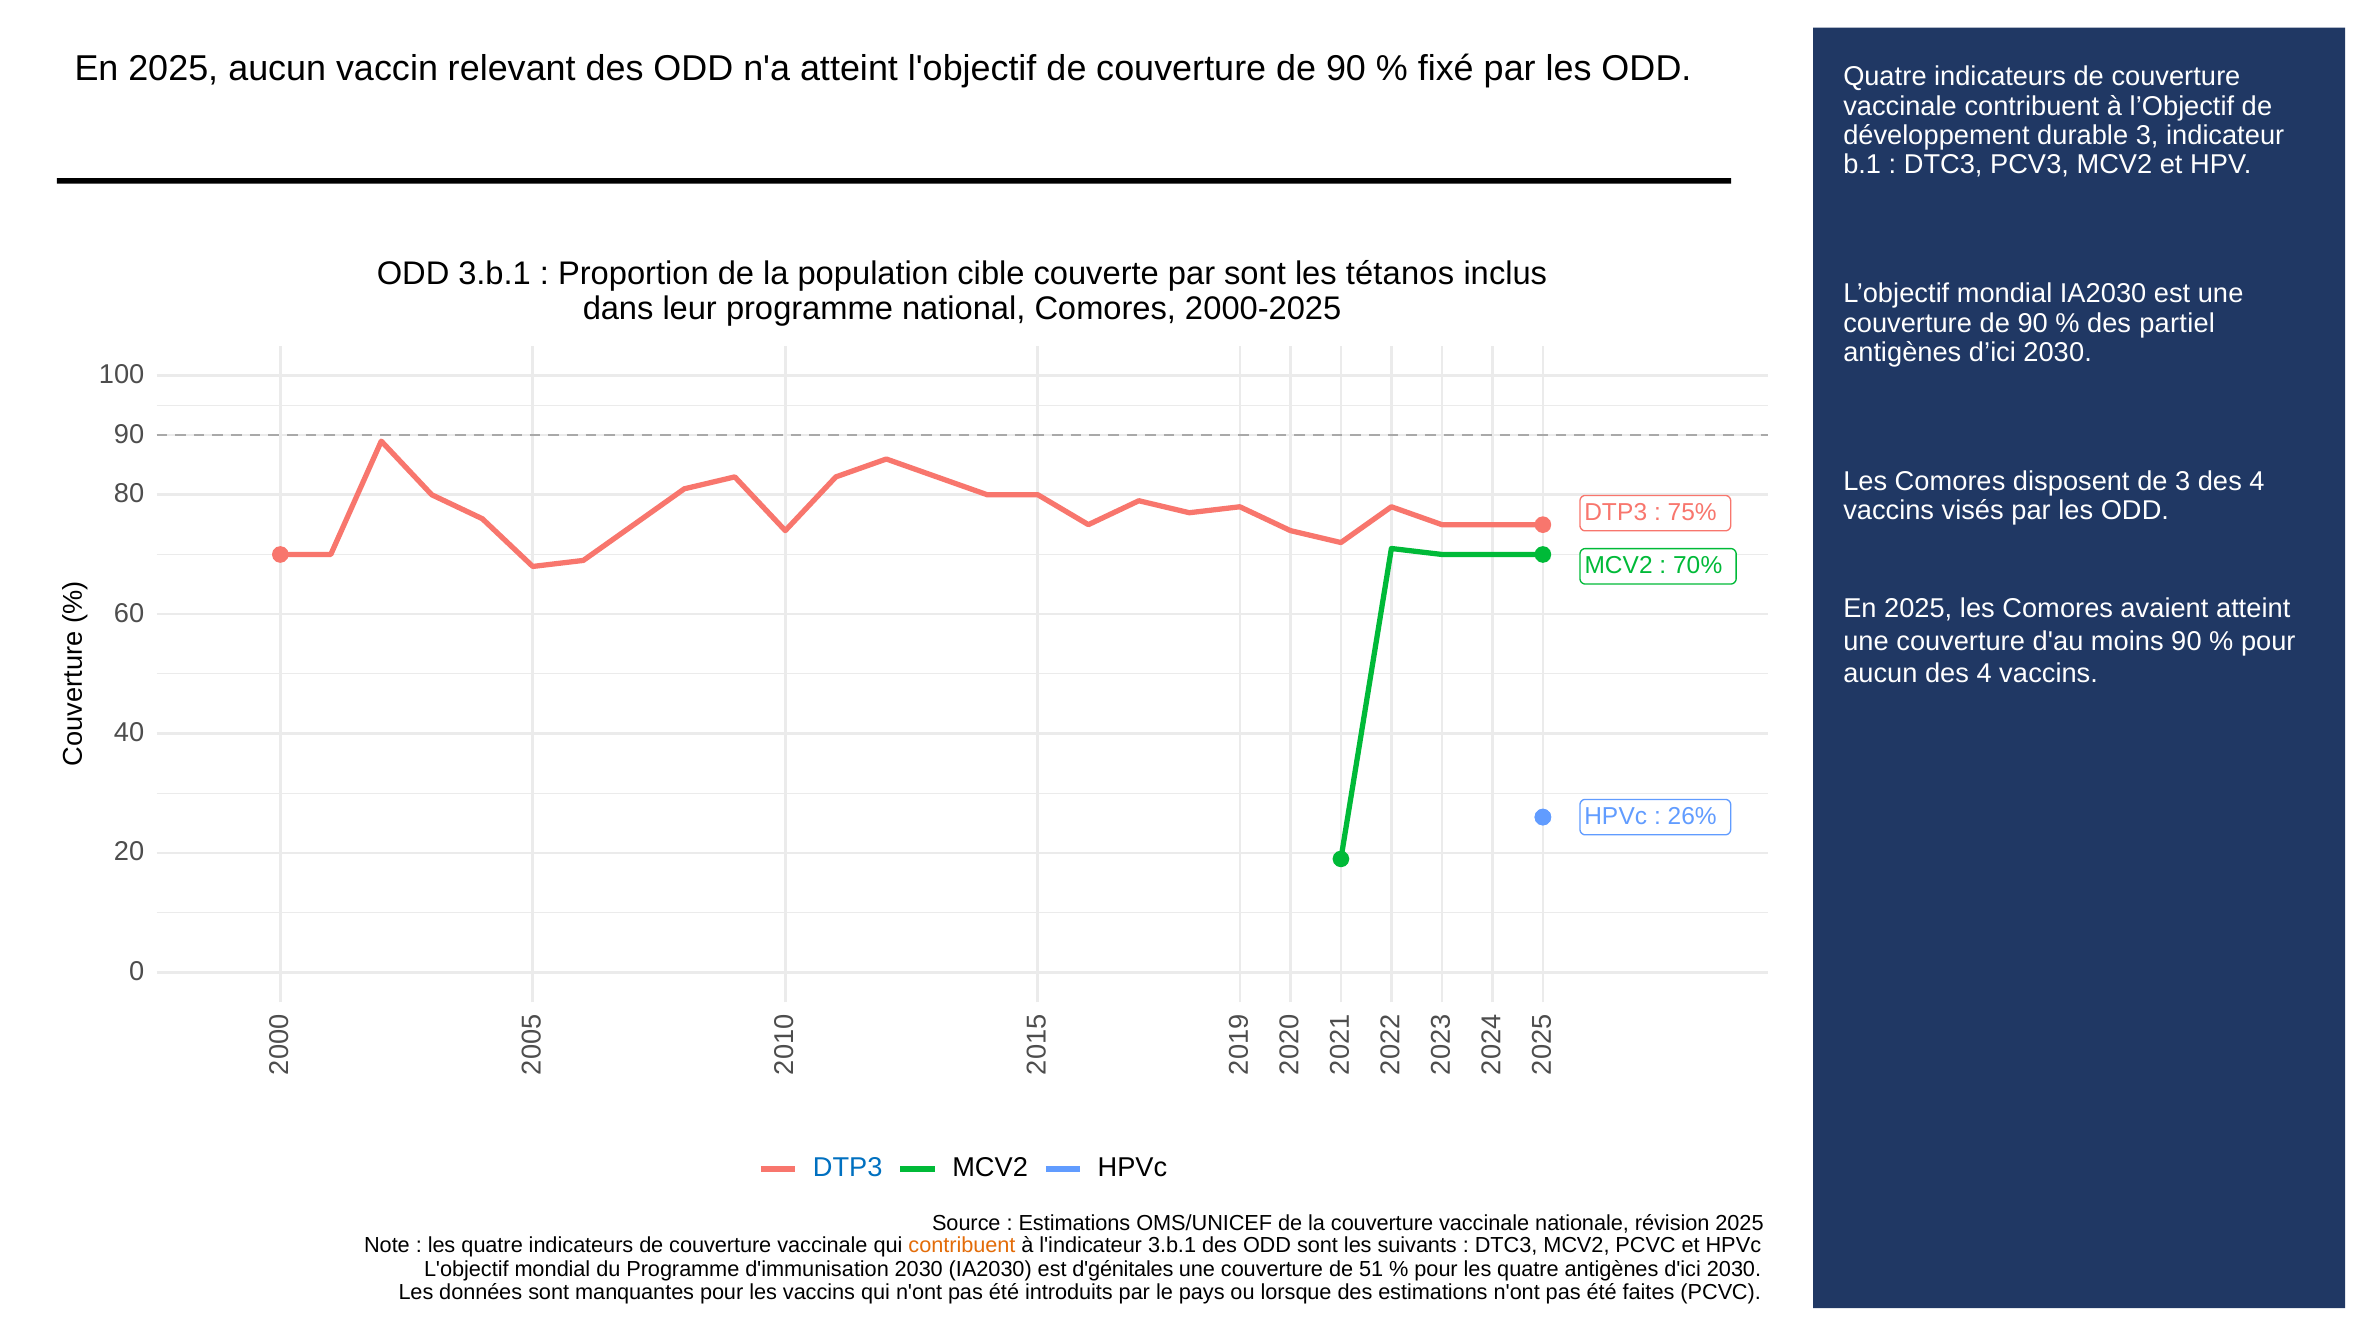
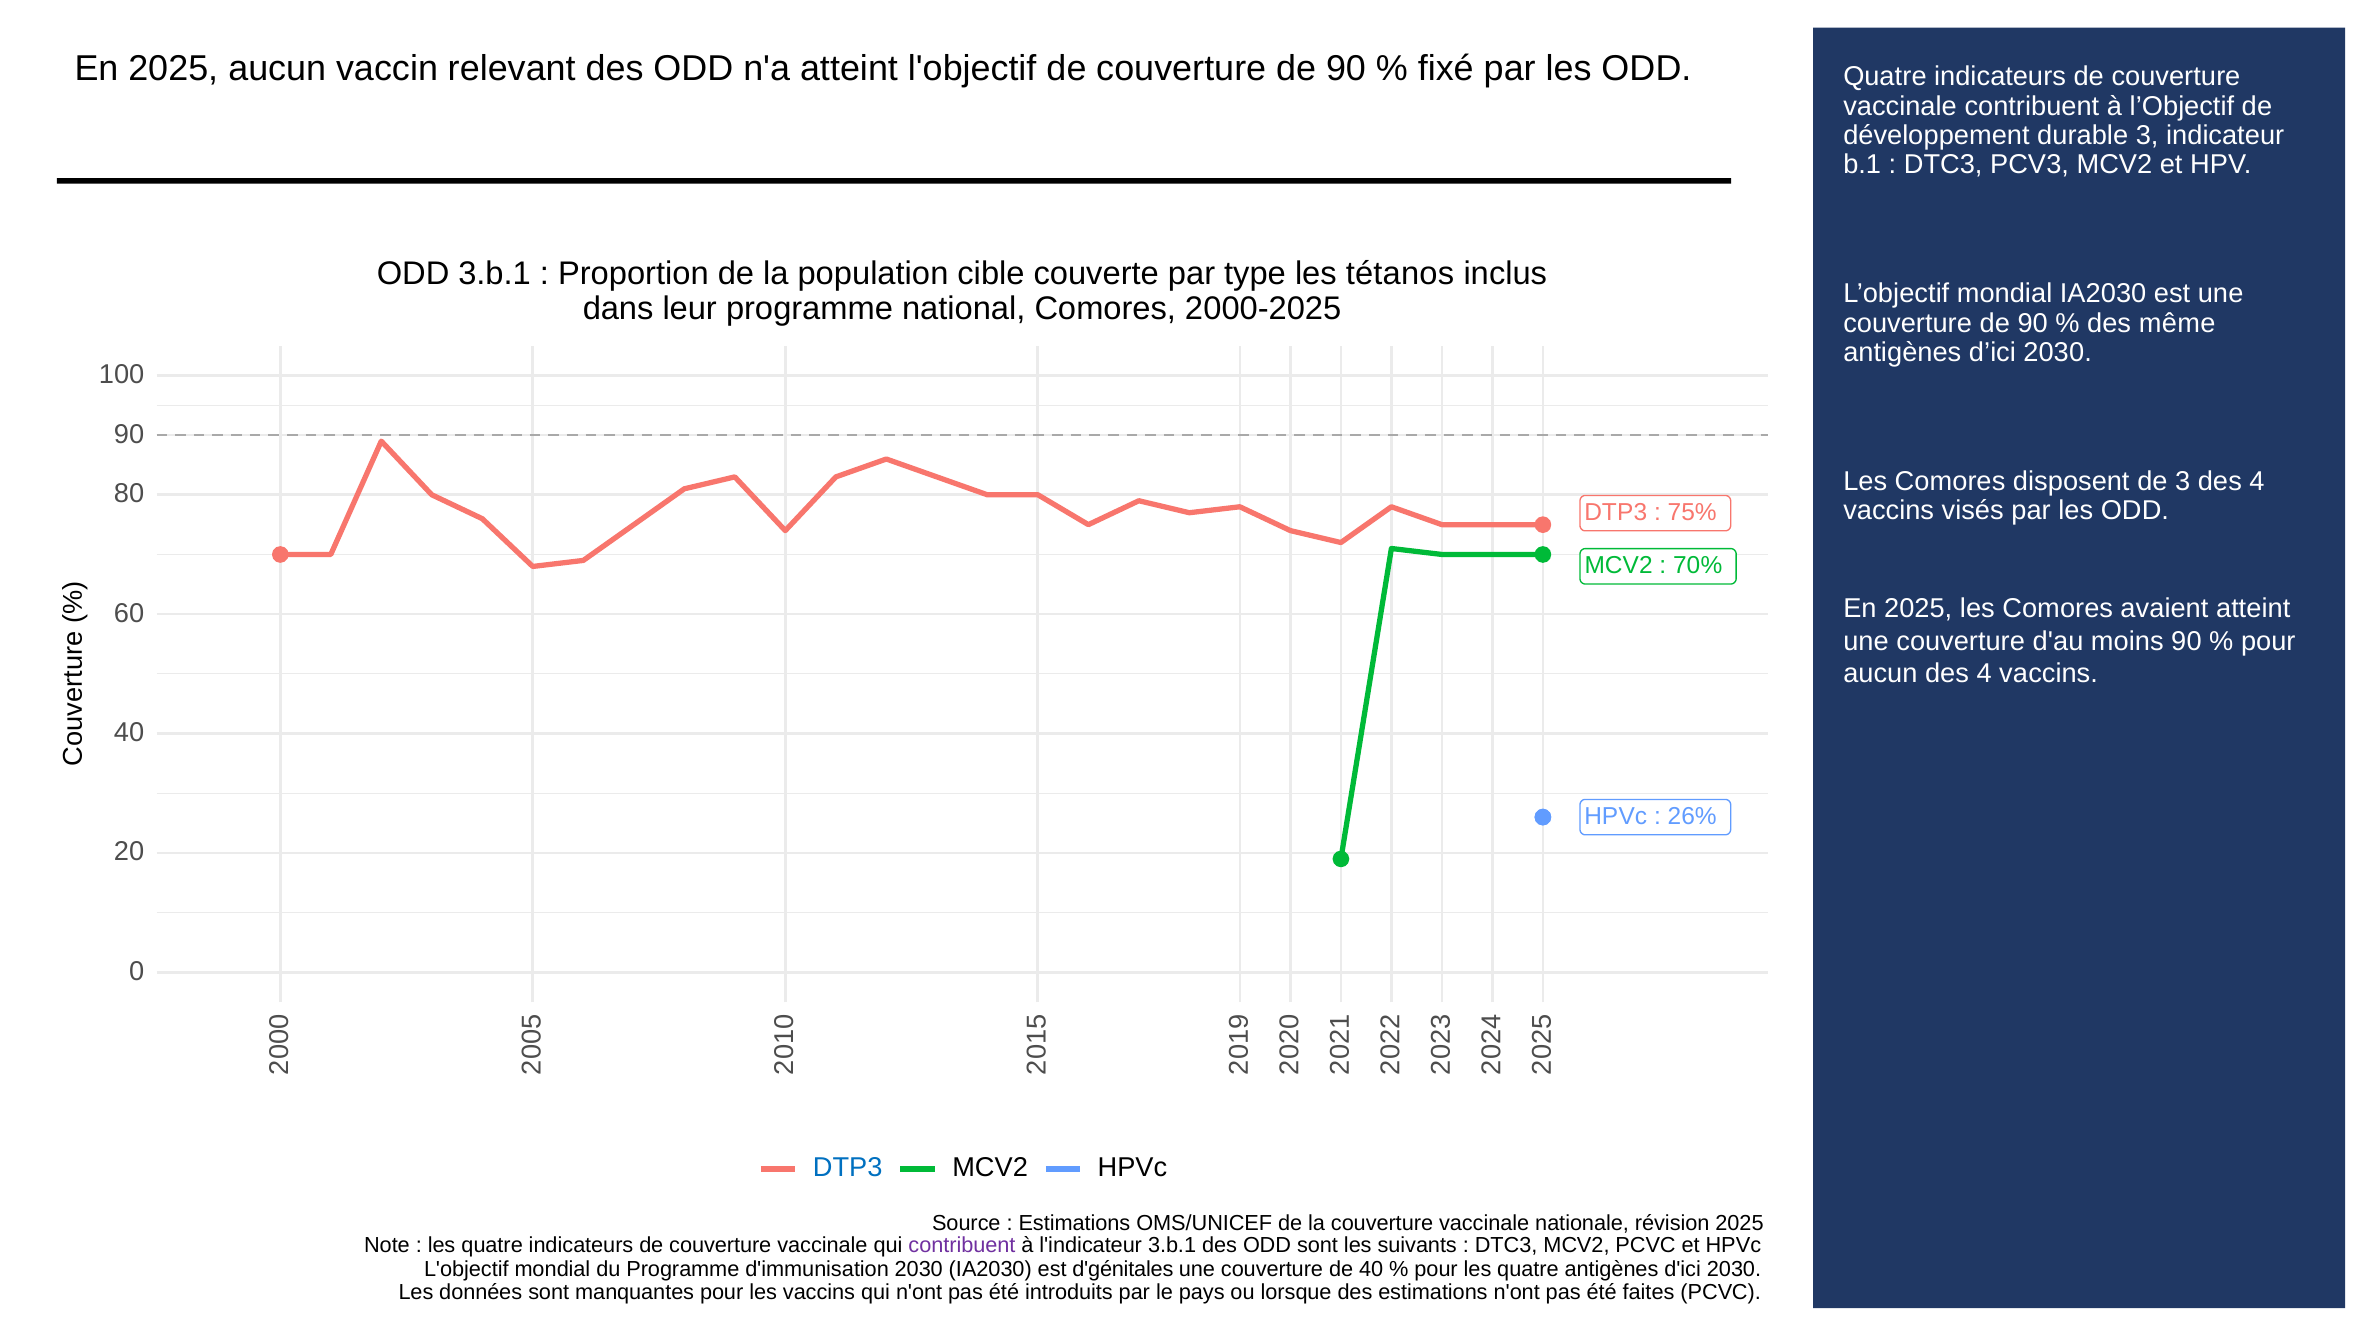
par sont: sont -> type (1255, 274)
partiel: partiel -> même (2177, 323)
contribuent colour: orange -> purple (962, 1246)
de 51: 51 -> 40 (1371, 1269)
